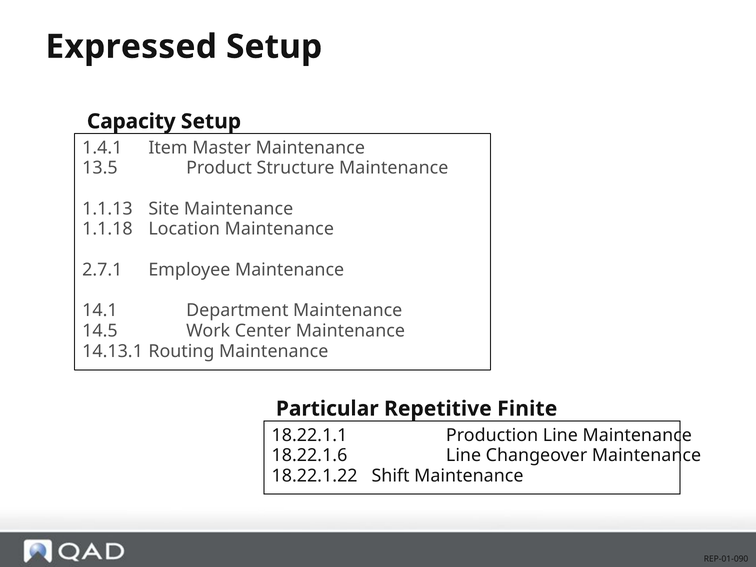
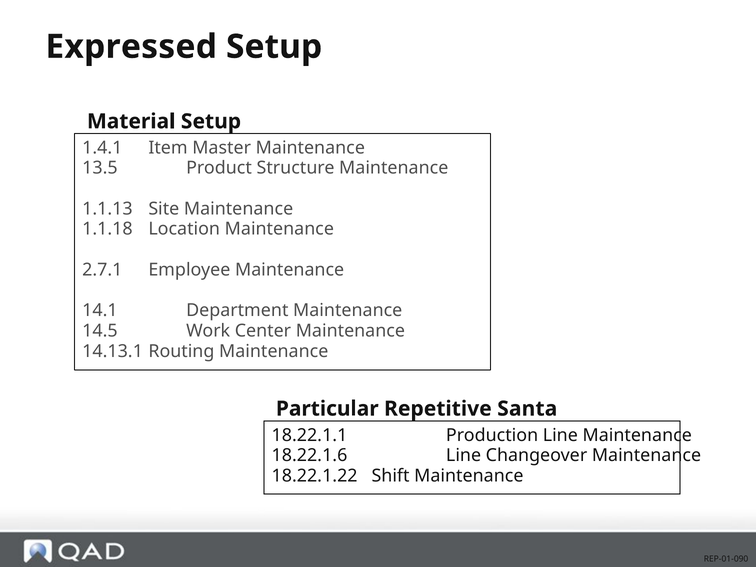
Capacity: Capacity -> Material (131, 121)
Finite: Finite -> Santa (527, 409)
